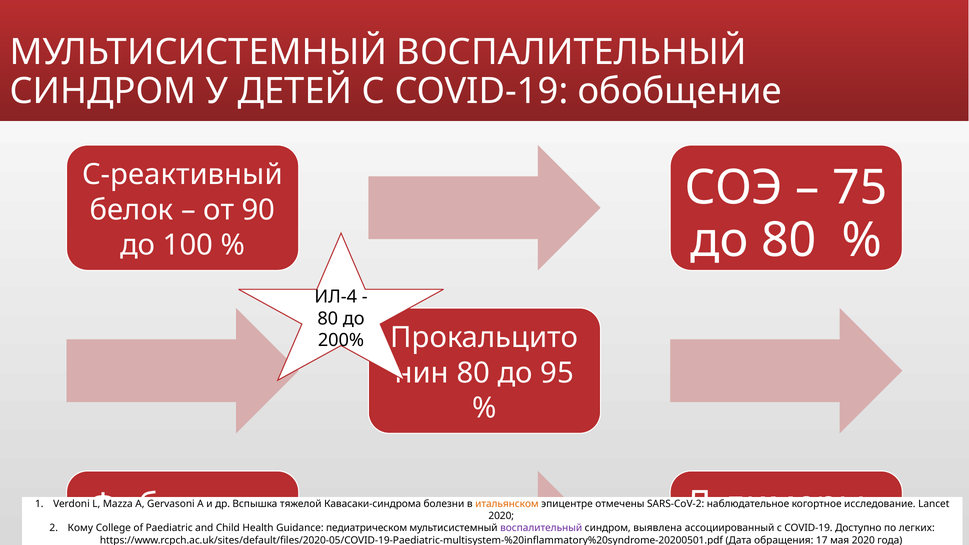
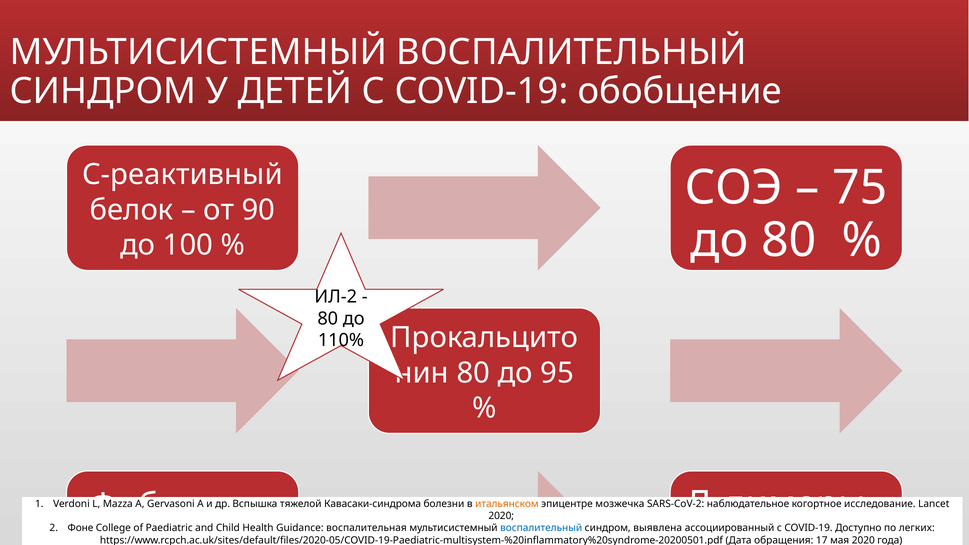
ИЛ-4: ИЛ-4 -> ИЛ-2 (336, 297)
200%: 200% -> 110% (341, 341)
отмечены: отмечены -> мозжечка (620, 504)
Кому: Кому -> Фоне (80, 528)
педиатрическом: педиатрическом -> воспалительная (367, 528)
воспалительный colour: purple -> blue (541, 528)
